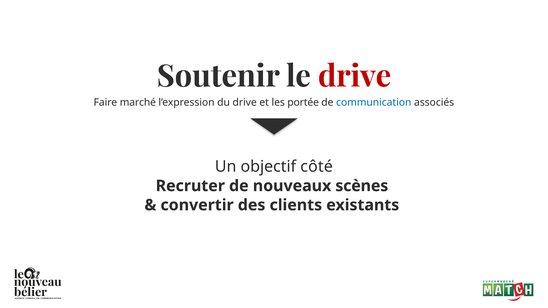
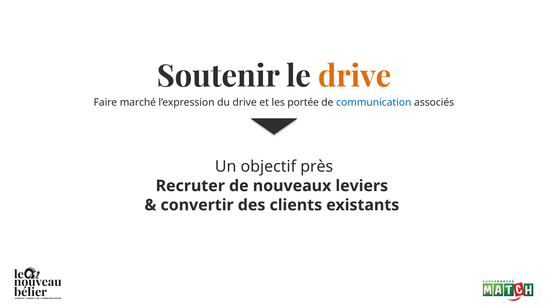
drive colour: red -> orange (355, 76)
côté: côté -> près (317, 167)
scènes: scènes -> leviers (362, 186)
